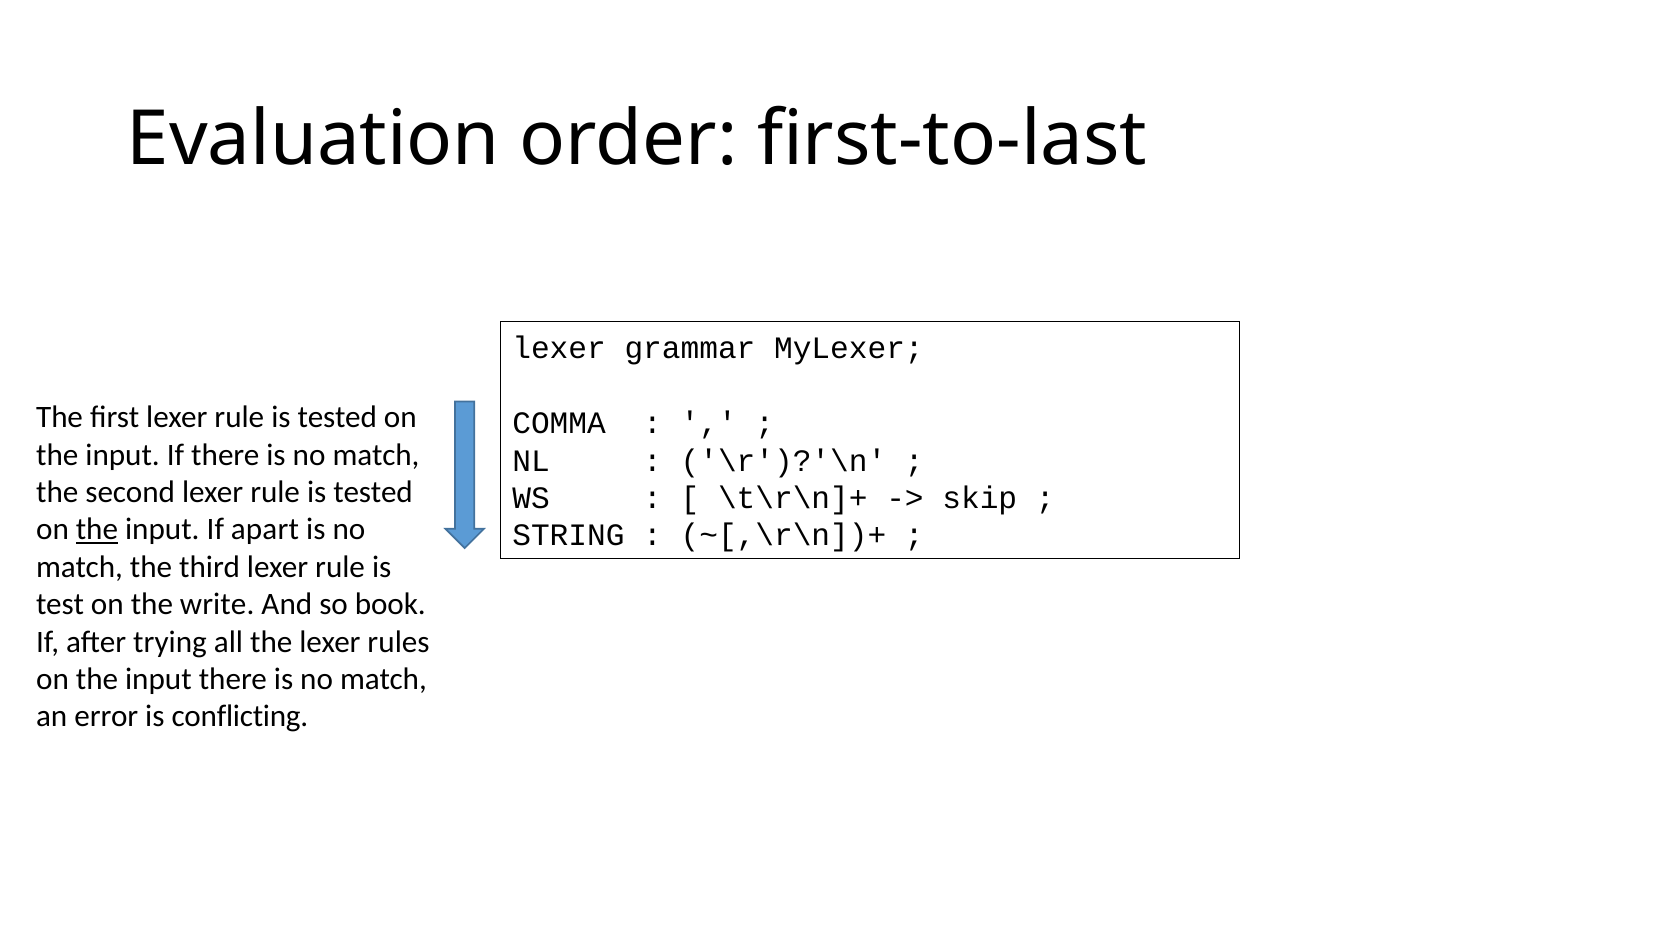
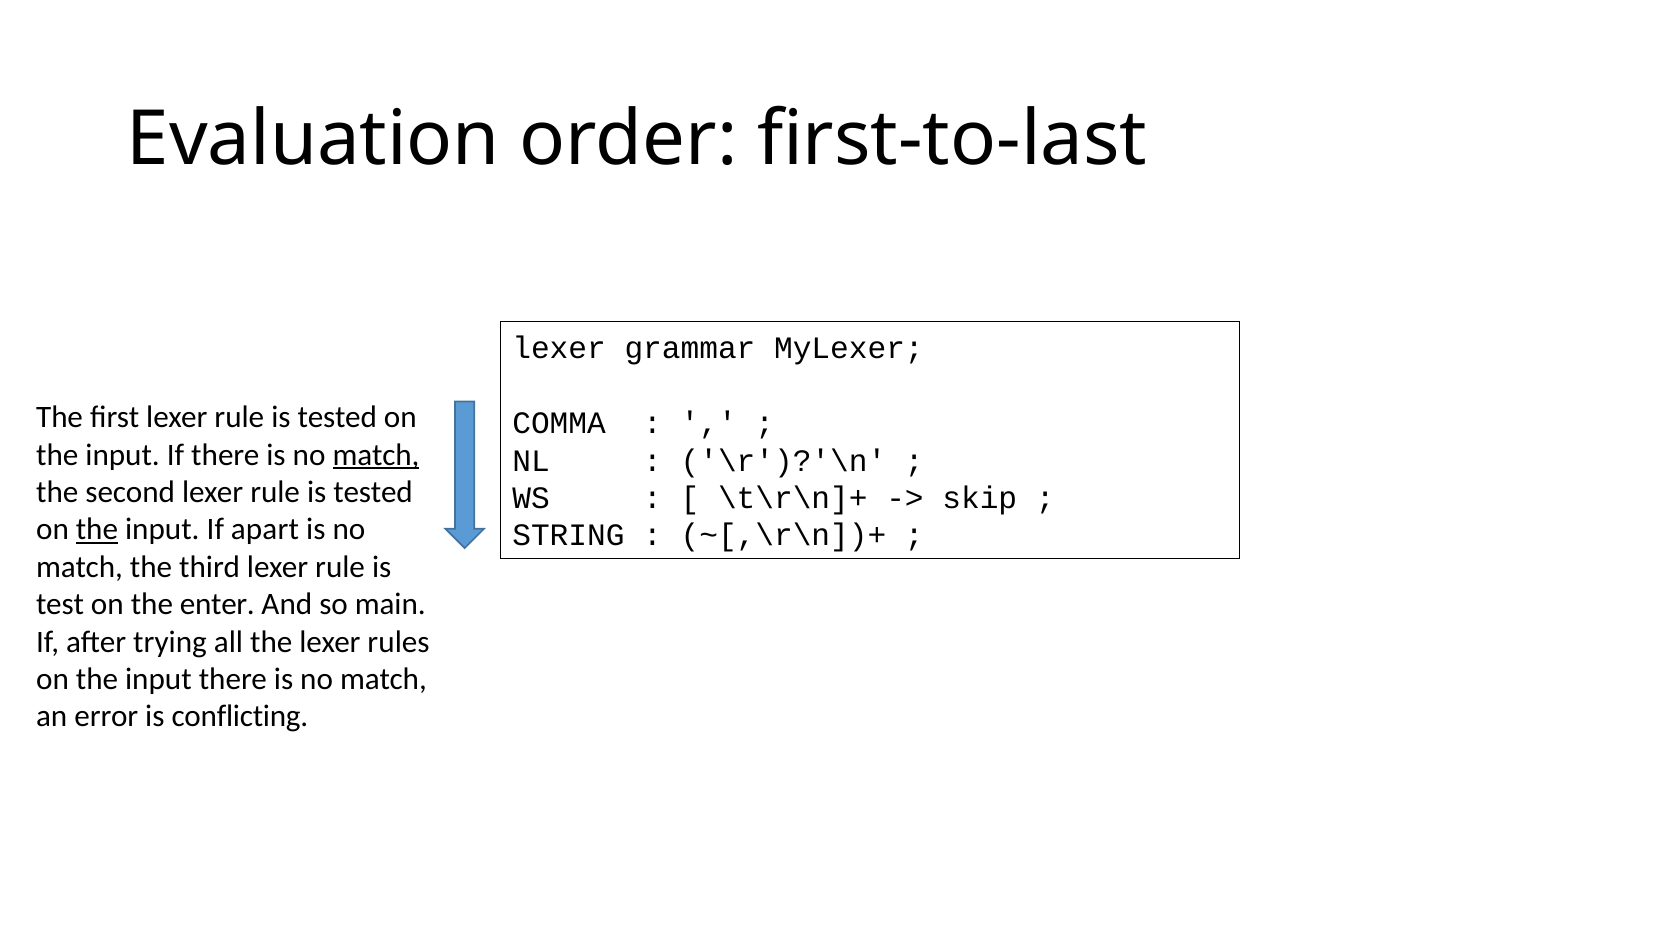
match underline: none -> present (376, 455)
write: write -> enter (217, 604)
book: book -> main (390, 604)
